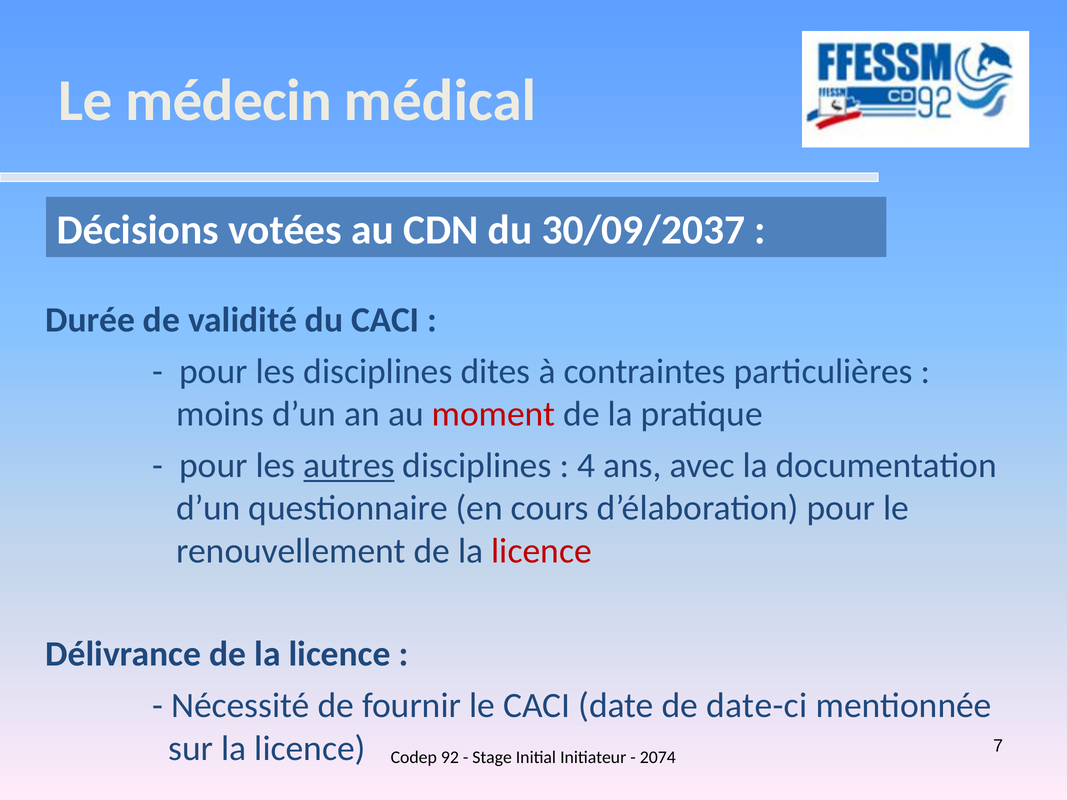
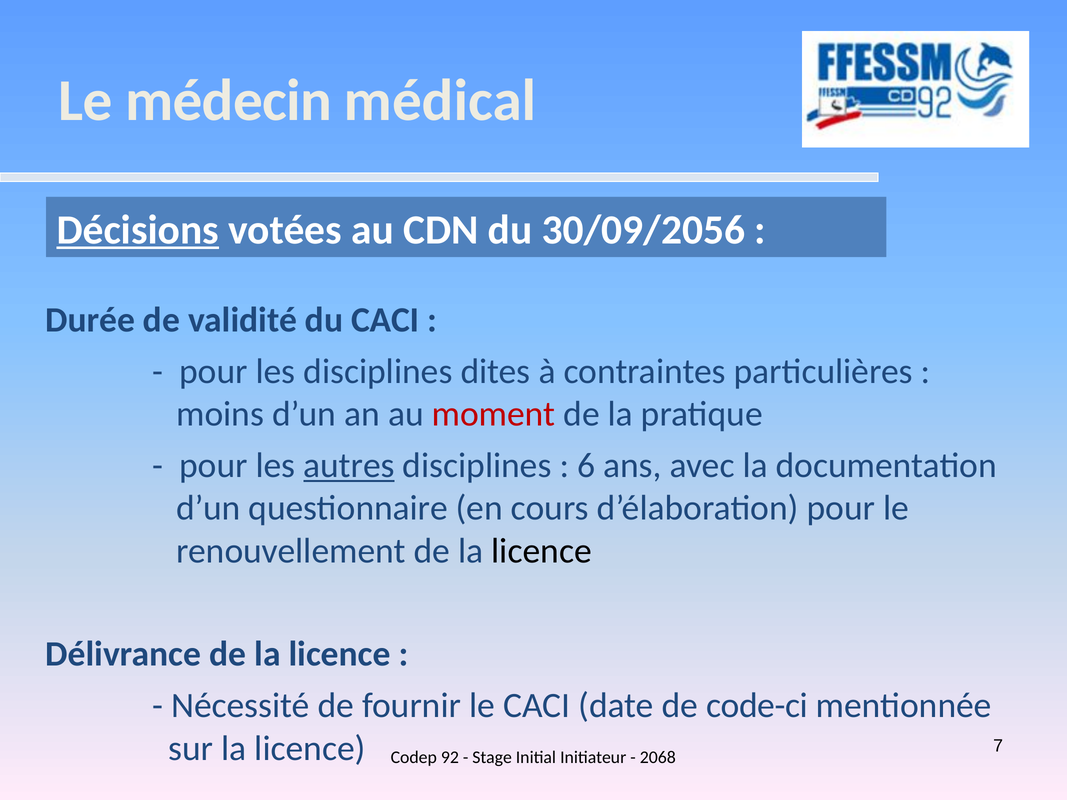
Décisions underline: none -> present (138, 230)
30/09/2037: 30/09/2037 -> 30/09/2056 (643, 230)
4: 4 -> 6 (586, 466)
licence colour: red -> black (542, 551)
date-ci: date-ci -> code-ci (757, 706)
2074: 2074 -> 2068 (658, 758)
